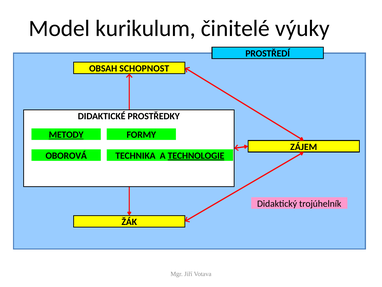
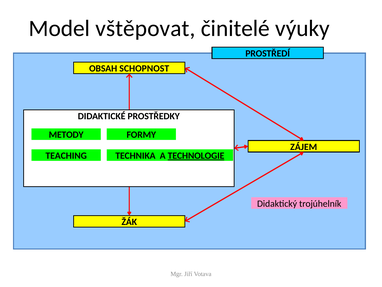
kurikulum: kurikulum -> vštěpovat (145, 28)
METODY underline: present -> none (66, 135)
OBOROVÁ: OBOROVÁ -> TEACHING (66, 155)
